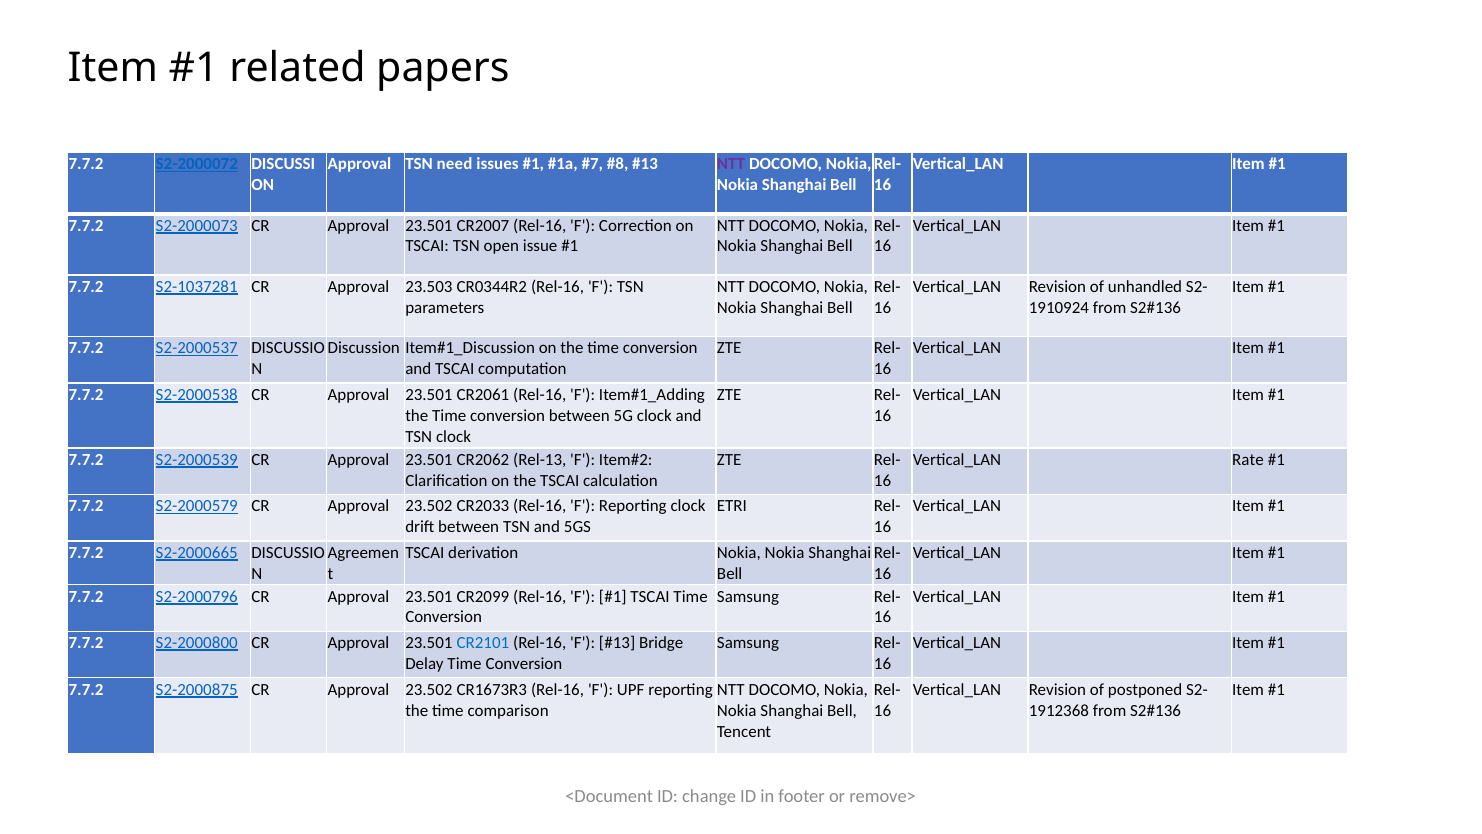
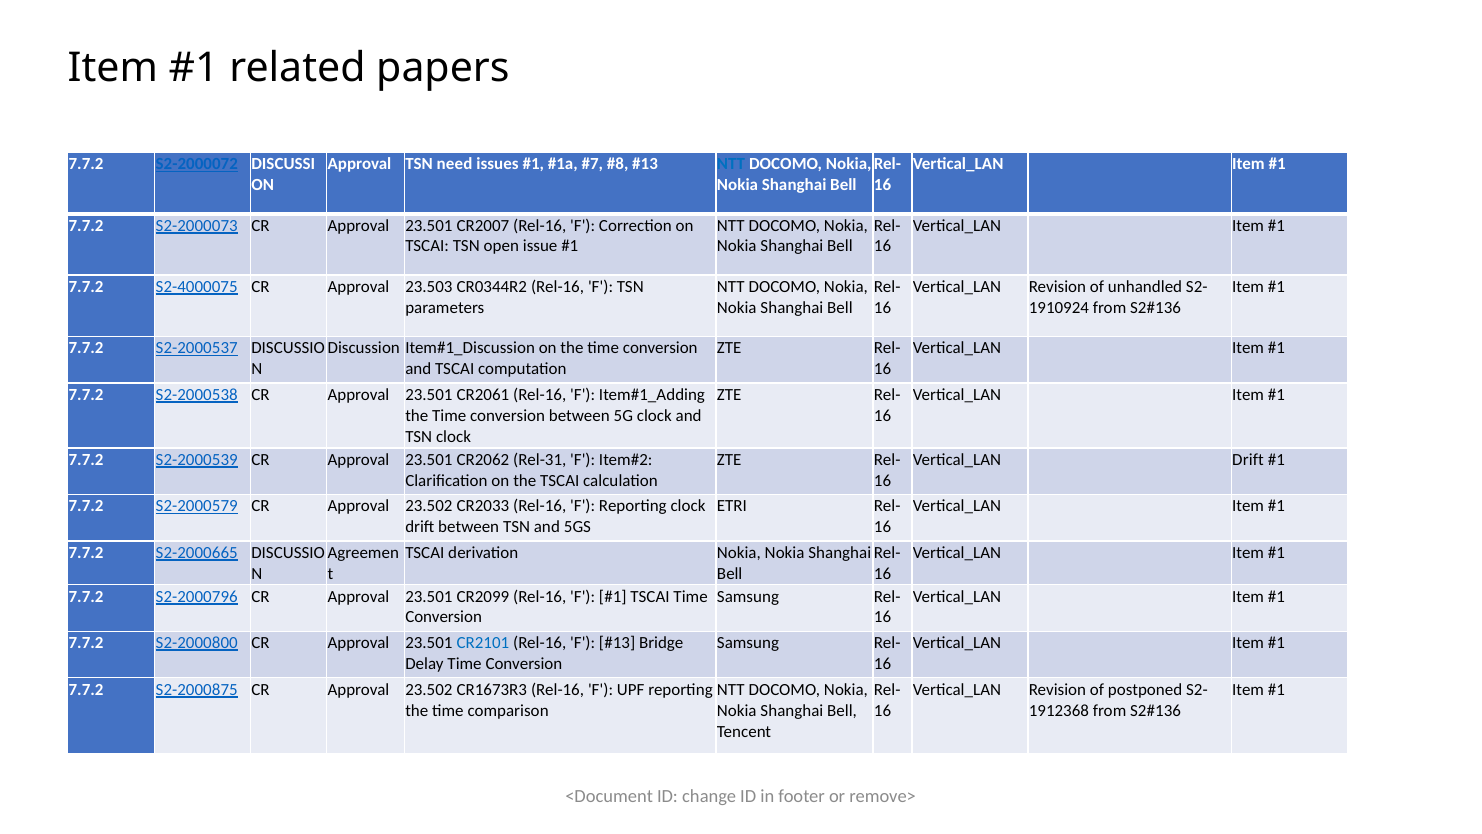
NTT colour: purple -> blue (731, 164)
S2-1037281: S2-1037281 -> S2-4000075 (197, 287)
Rel-13: Rel-13 -> Rel-31 (540, 459)
Rate: Rate -> Drift (1248, 459)
